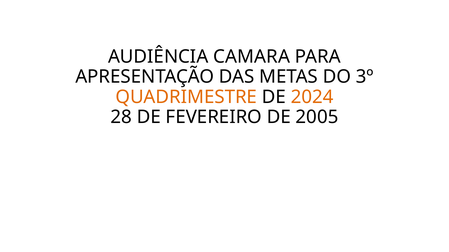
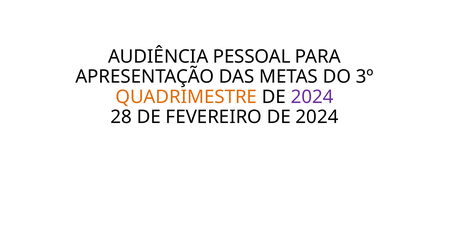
CAMARA: CAMARA -> PESSOAL (252, 57)
2024 colour: orange -> purple (312, 97)
FEVEREIRO DE 2005: 2005 -> 2024 (317, 117)
